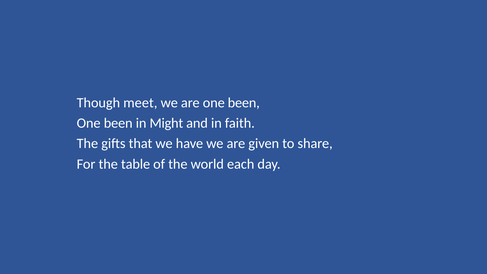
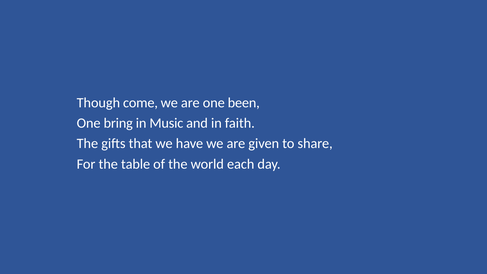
meet: meet -> come (140, 103)
been: been -> bring (118, 123)
Might: Might -> Music (166, 123)
